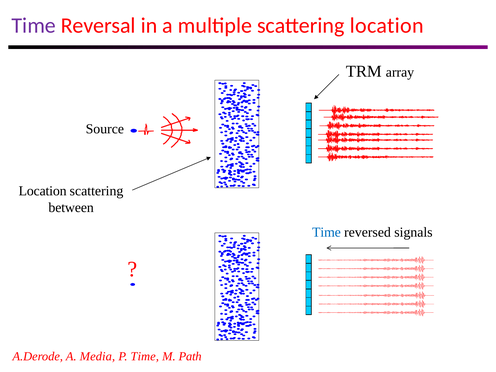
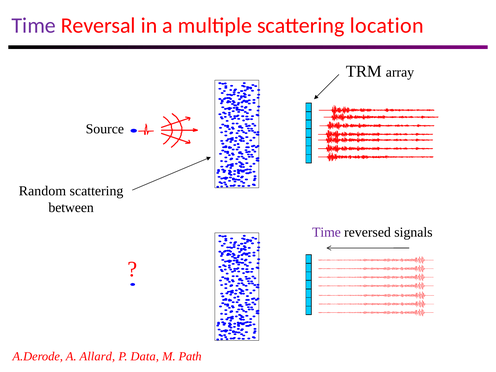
Location: Location -> Random (42, 191)
Time colour: blue -> purple (326, 232)
Media: Media -> Allard (97, 356)
P Time: Time -> Data (145, 356)
